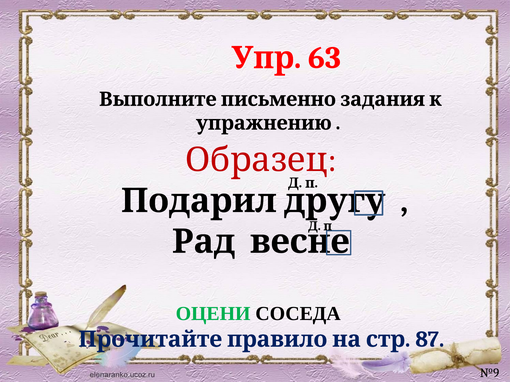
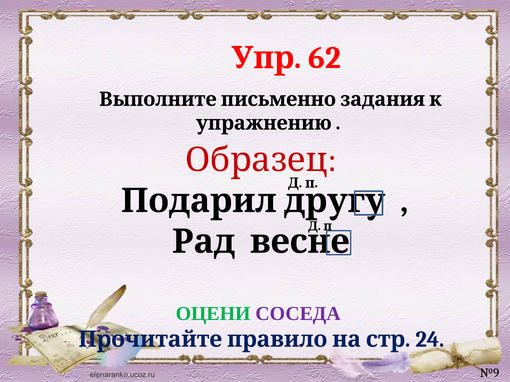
63: 63 -> 62 (325, 58)
СОСЕДА colour: black -> purple (298, 314)
87: 87 -> 24 (430, 340)
